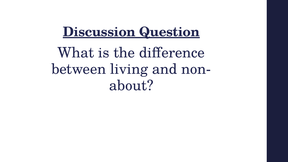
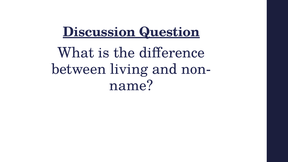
about: about -> name (131, 85)
